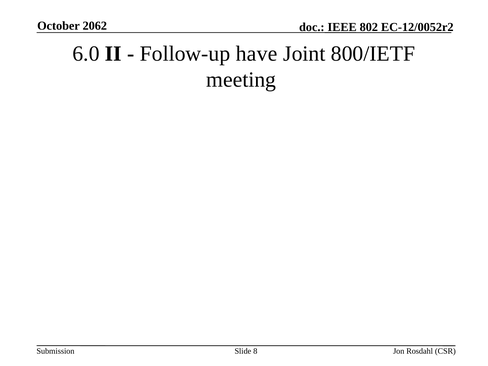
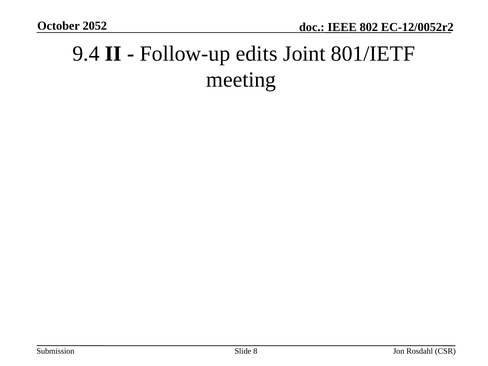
2062: 2062 -> 2052 (95, 26)
6.0: 6.0 -> 9.4 (86, 54)
have: have -> edits (257, 54)
800/IETF: 800/IETF -> 801/IETF (373, 54)
